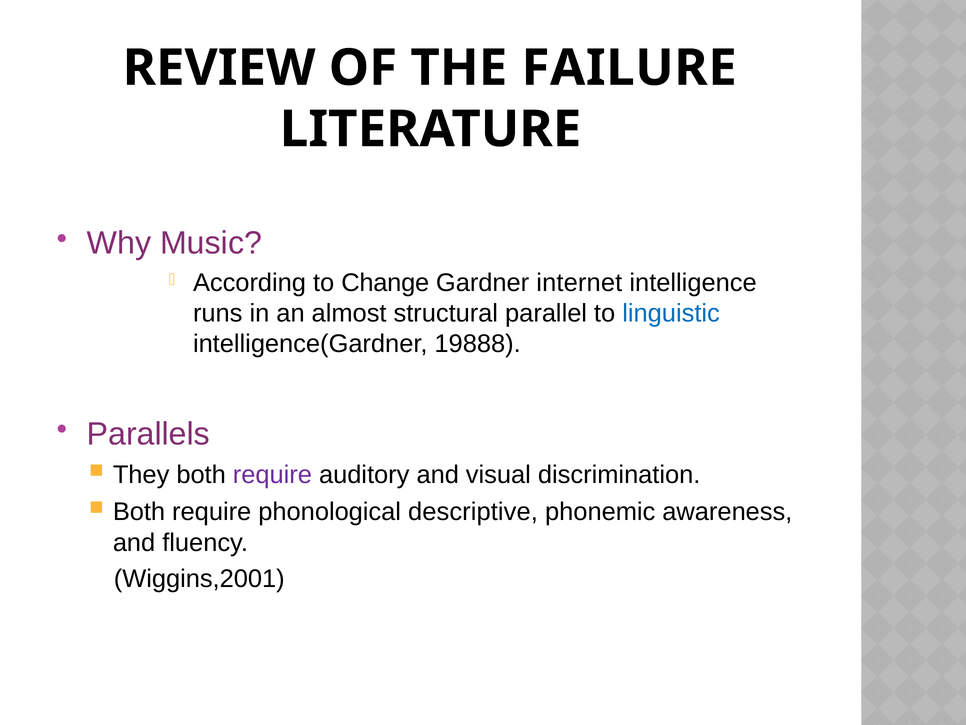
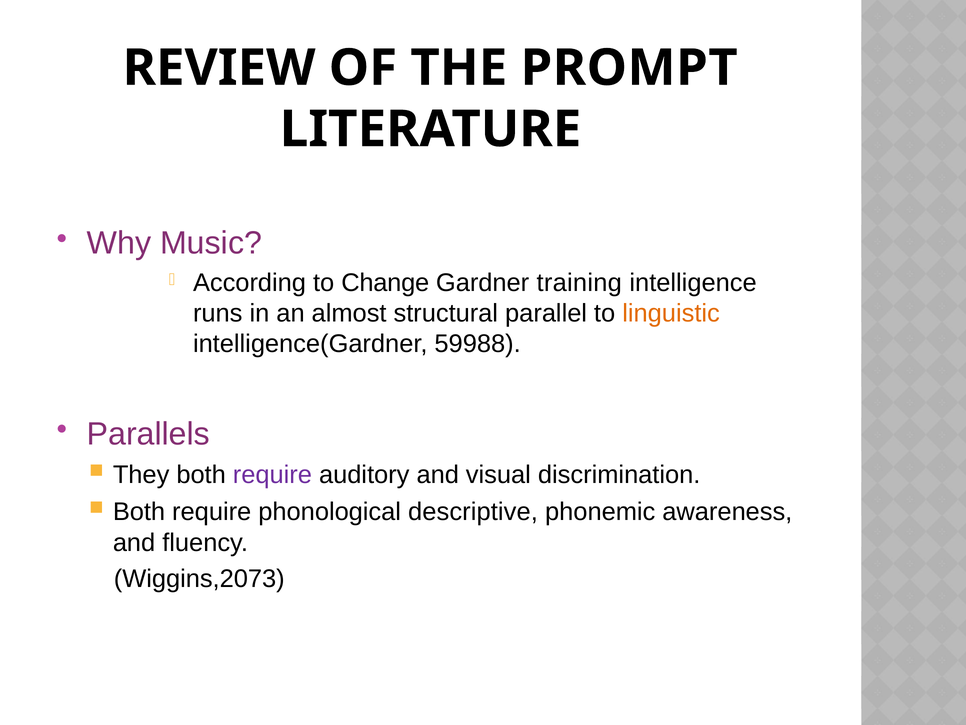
FAILURE: FAILURE -> PROMPT (629, 68)
internet: internet -> training (579, 283)
linguistic colour: blue -> orange (671, 313)
19888: 19888 -> 59988 (478, 344)
Wiggins,2001: Wiggins,2001 -> Wiggins,2073 (199, 578)
